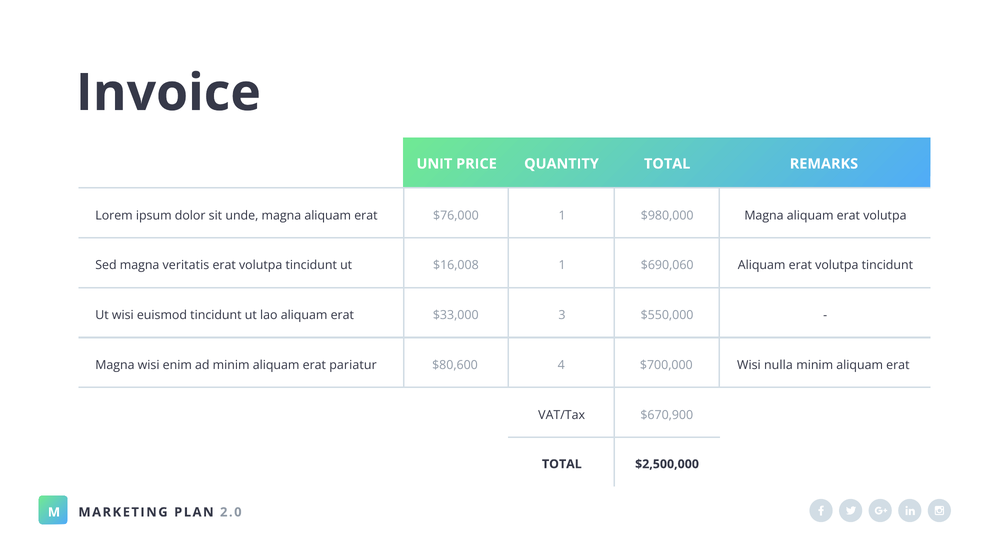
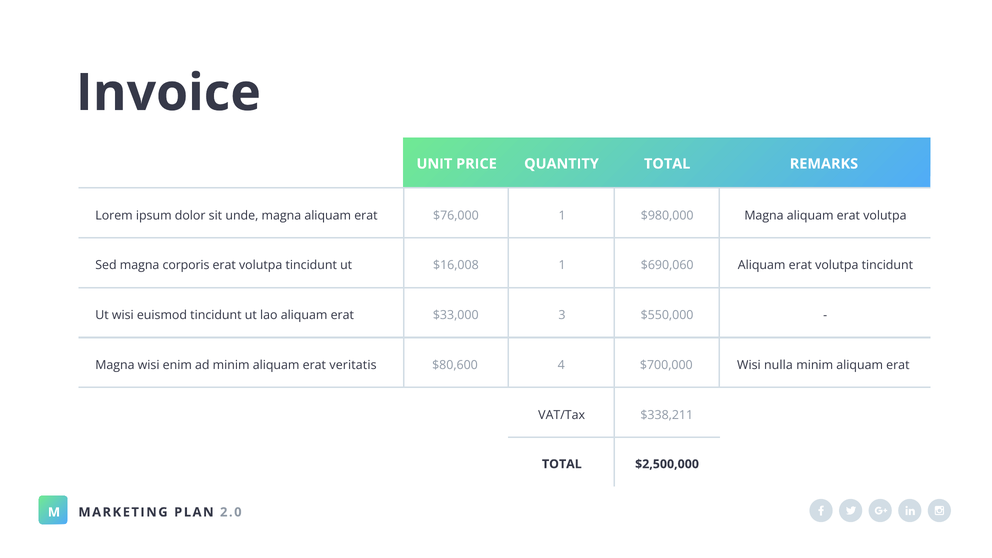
veritatis: veritatis -> corporis (186, 265)
pariatur: pariatur -> veritatis (353, 365)
$670,900: $670,900 -> $338,211 (667, 415)
